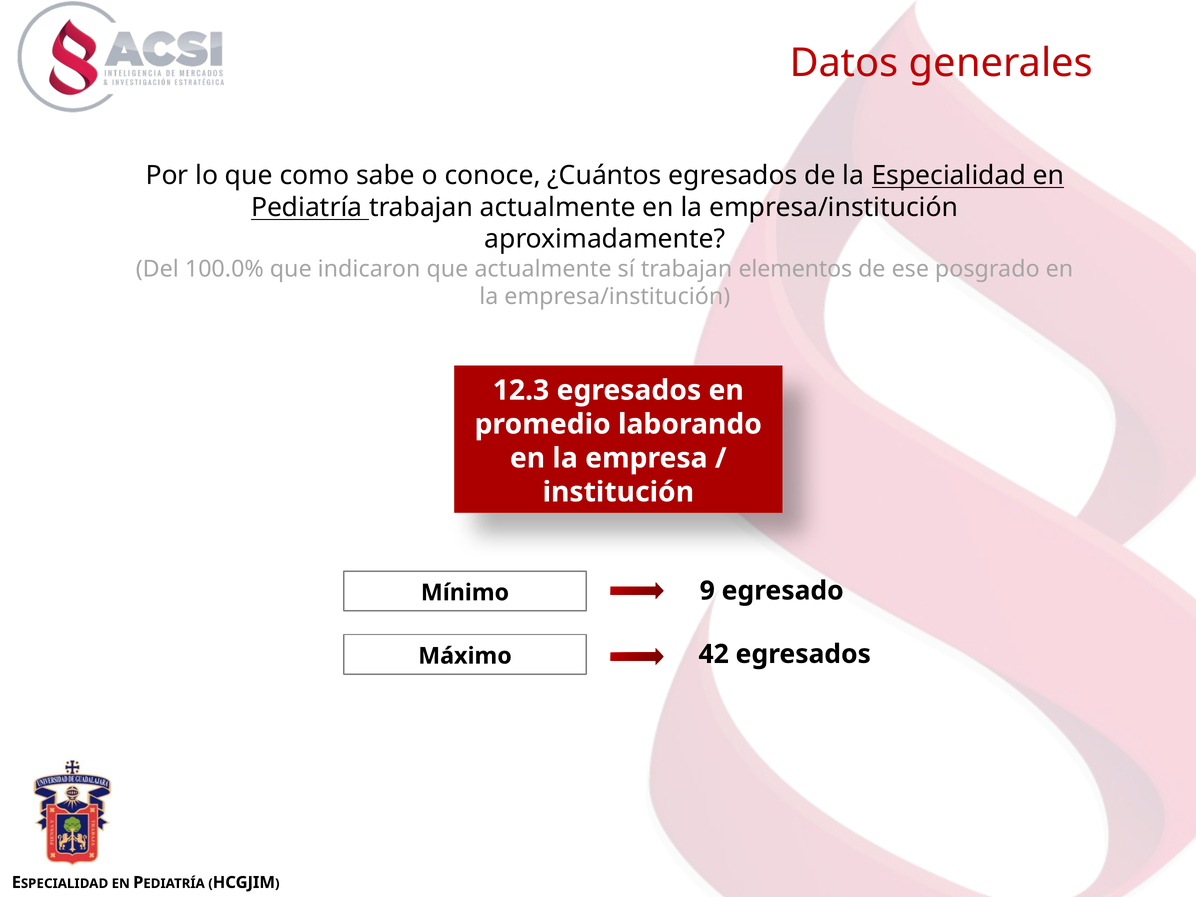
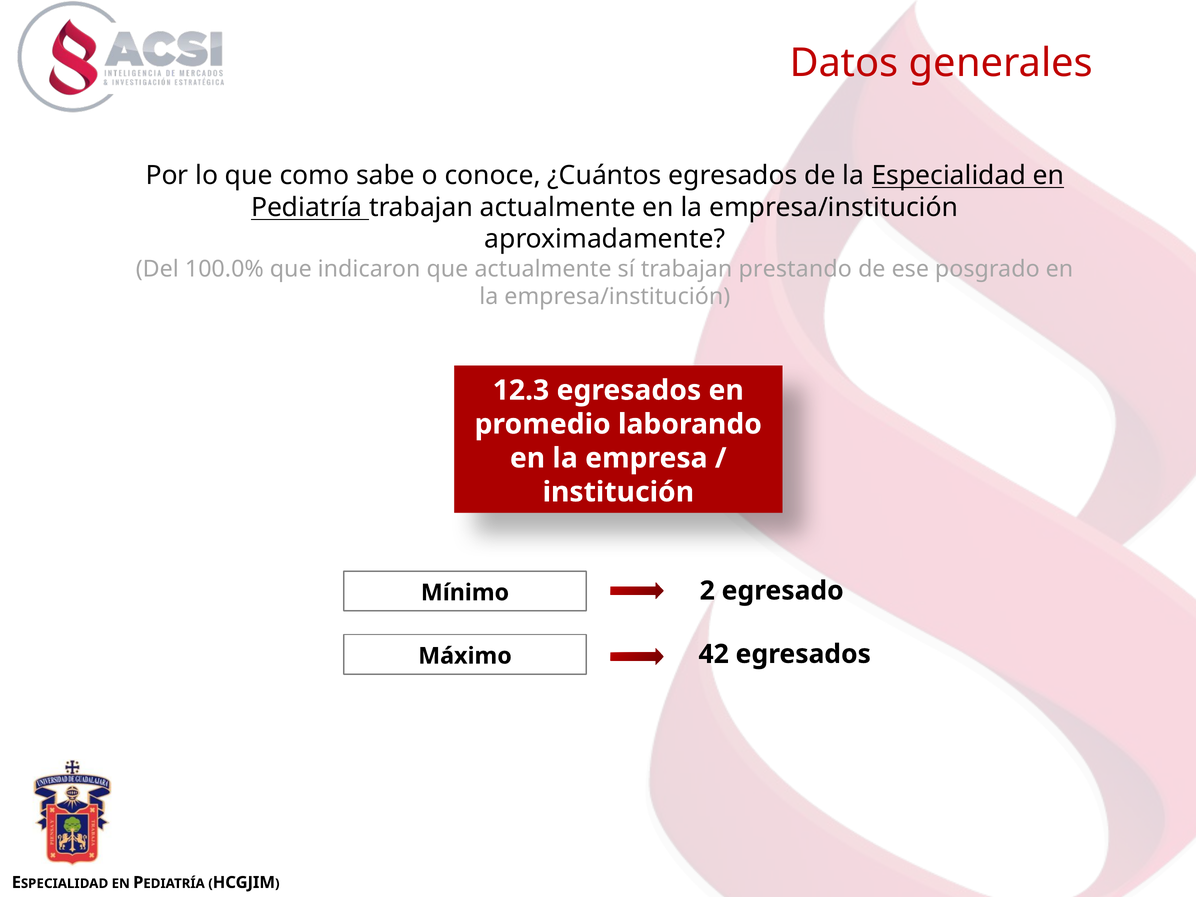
elementos: elementos -> prestando (795, 269)
9: 9 -> 2 (707, 591)
